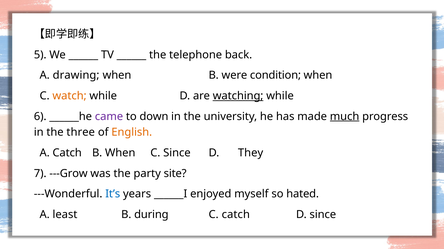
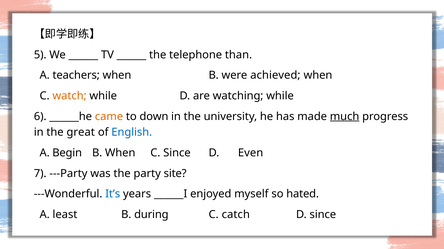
back: back -> than (239, 55)
drawing: drawing -> teachers (76, 76)
condition: condition -> achieved (275, 76)
watching underline: present -> none (238, 96)
came colour: purple -> orange (109, 117)
three: three -> great (81, 133)
English colour: orange -> blue (132, 133)
A Catch: Catch -> Begin (67, 153)
They: They -> Even (251, 153)
---Grow: ---Grow -> ---Party (68, 174)
